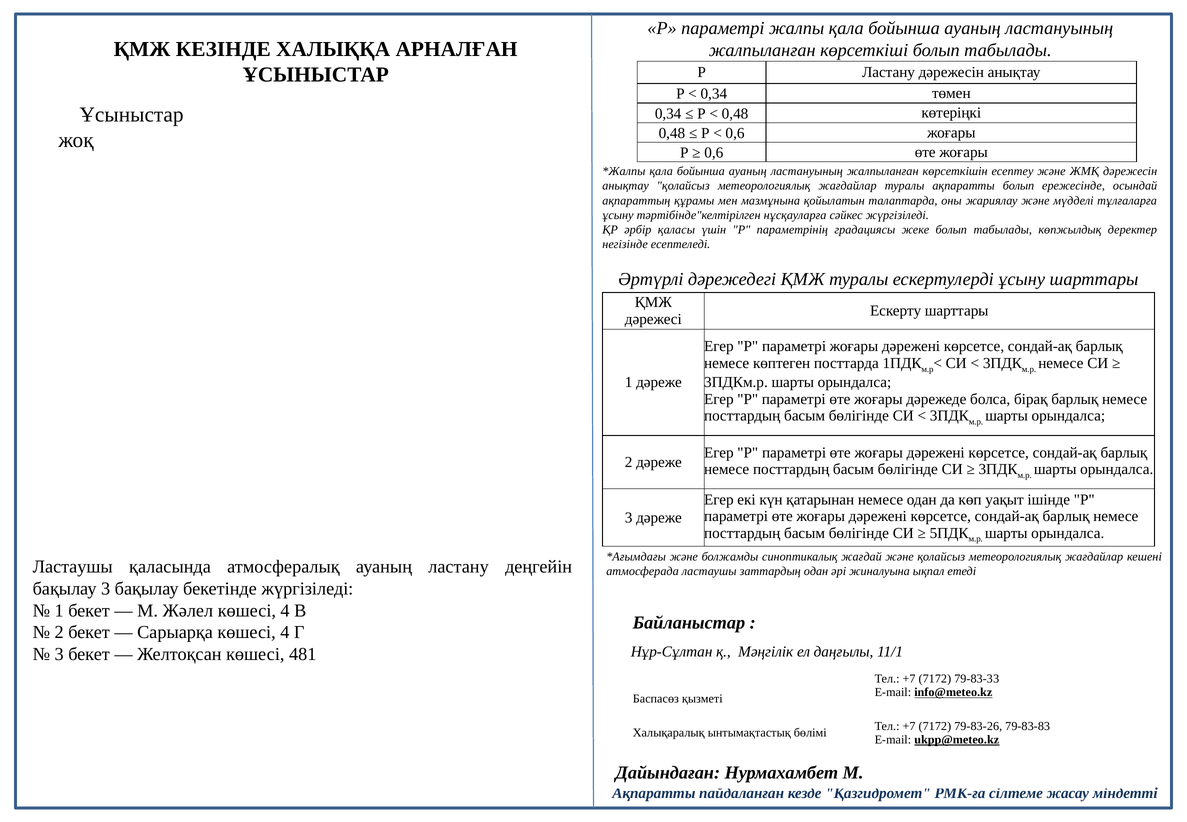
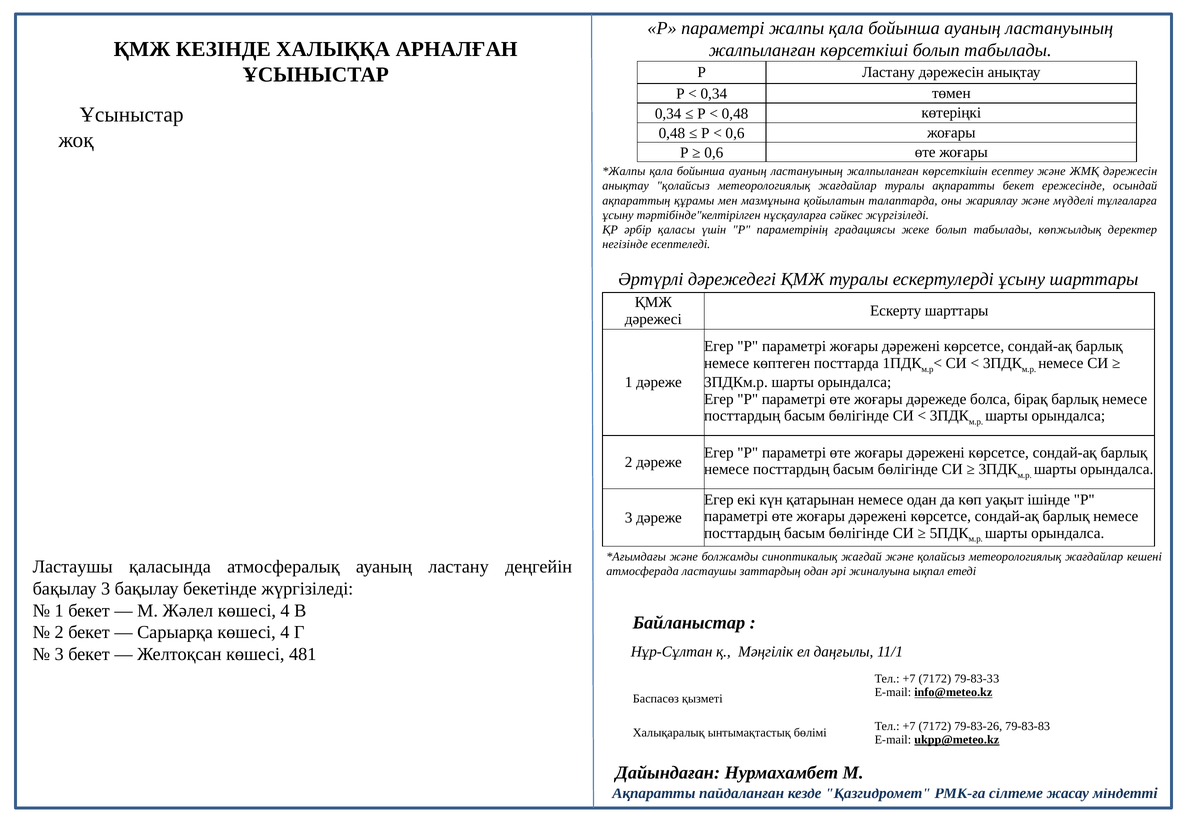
ақпаратты болып: болып -> бекет (1018, 186)
